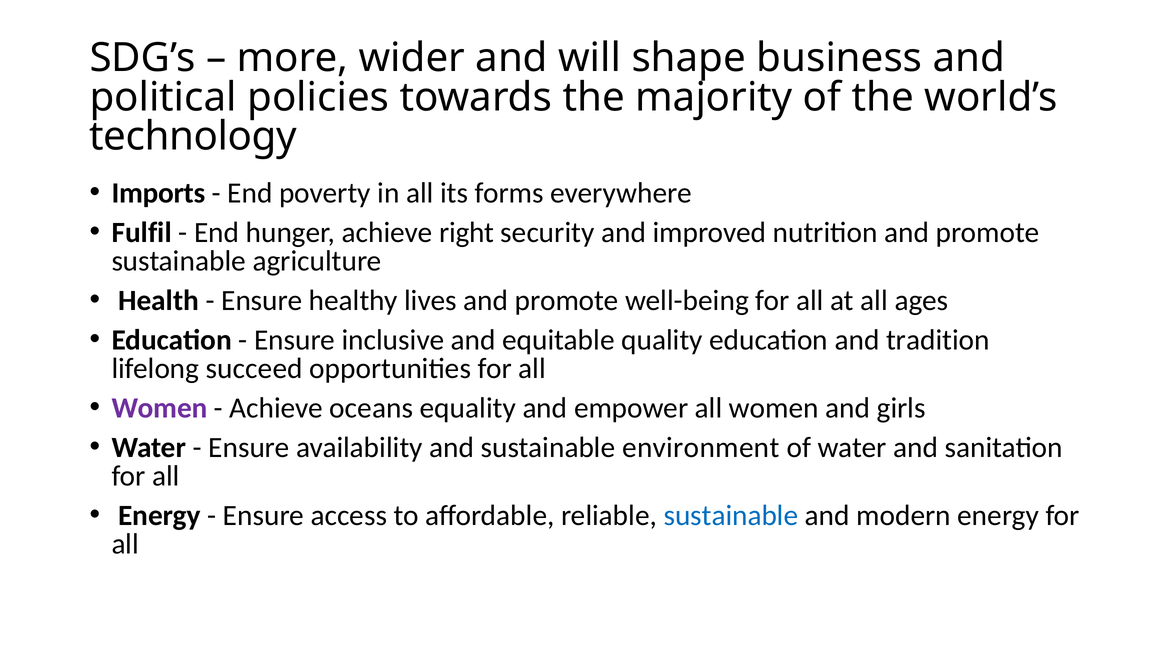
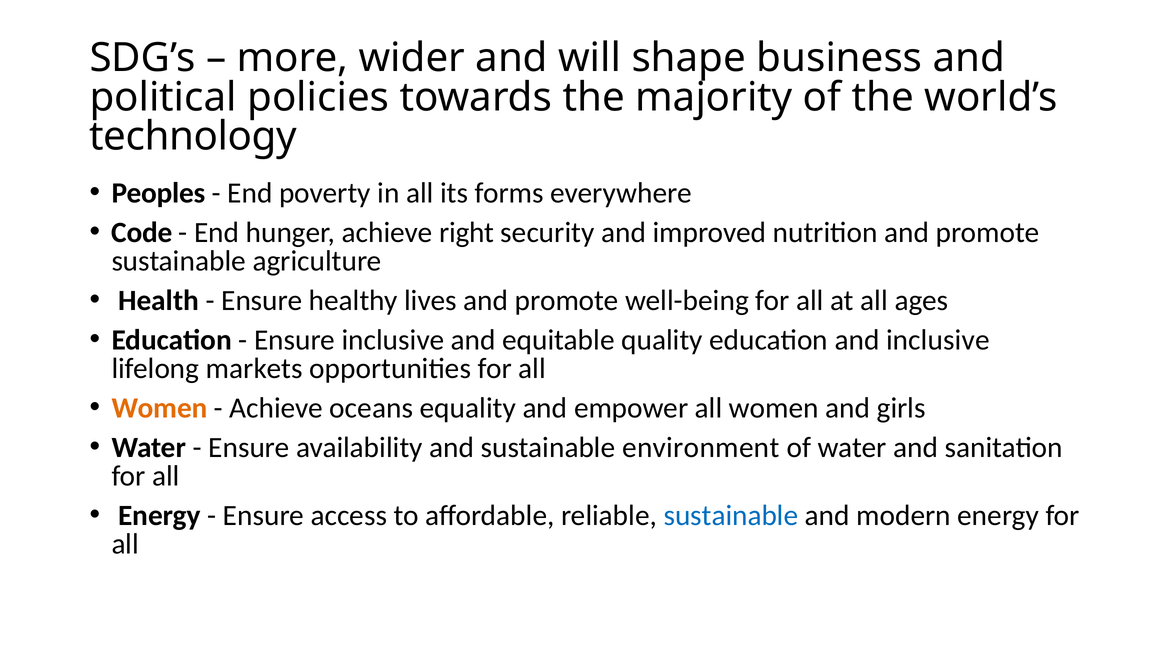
Imports: Imports -> Peoples (158, 193)
Fulfil: Fulfil -> Code (142, 233)
and tradition: tradition -> inclusive (938, 340)
succeed: succeed -> markets (254, 369)
Women colour: purple -> orange (159, 408)
